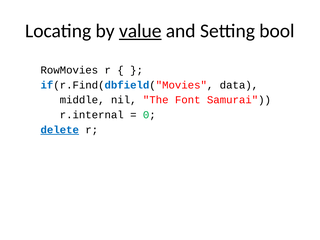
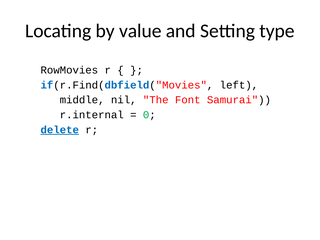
value underline: present -> none (140, 31)
bool: bool -> type (277, 31)
data: data -> left (239, 85)
